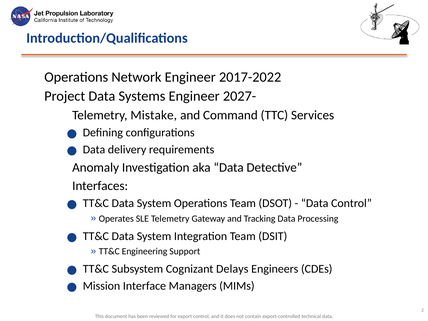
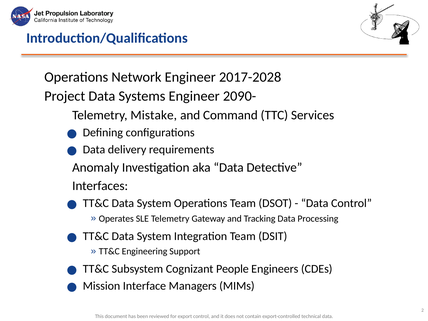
2017-2022: 2017-2022 -> 2017-2028 (250, 77)
2027-: 2027- -> 2090- (240, 96)
Delays: Delays -> People (232, 269)
